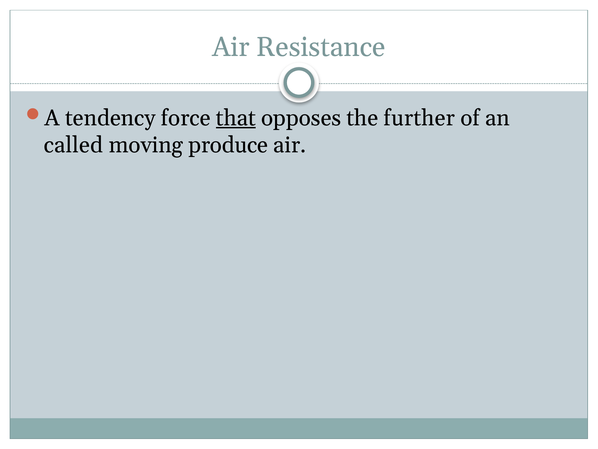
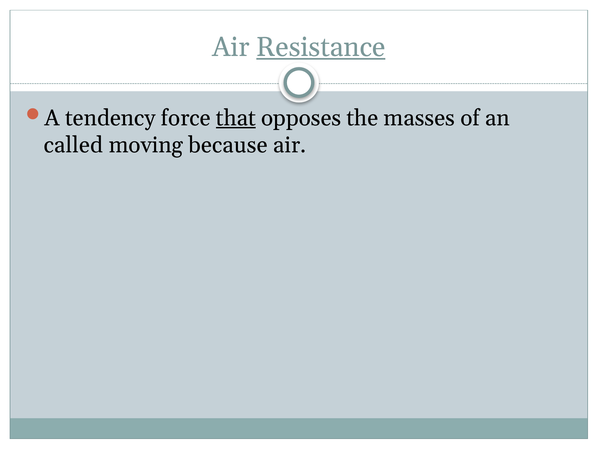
Resistance underline: none -> present (321, 47)
further: further -> masses (419, 118)
produce: produce -> because (228, 145)
